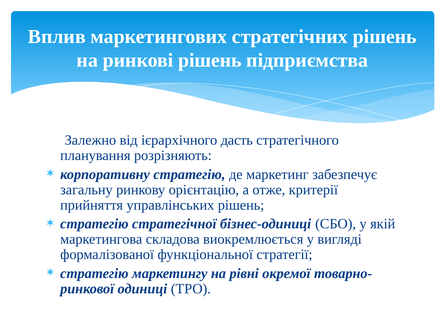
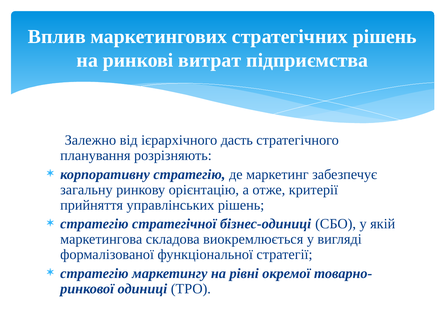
ринкові рішень: рішень -> витрат (210, 60)
